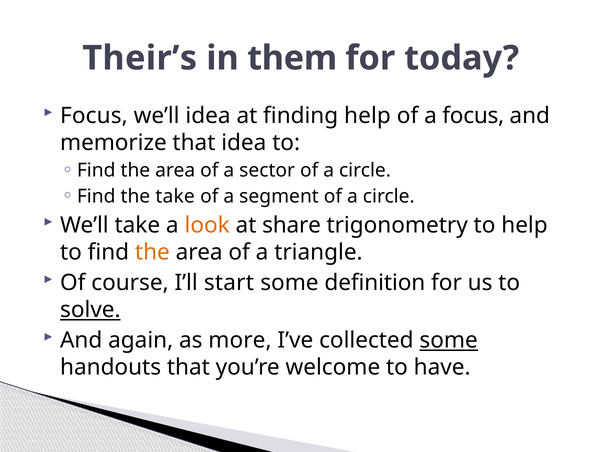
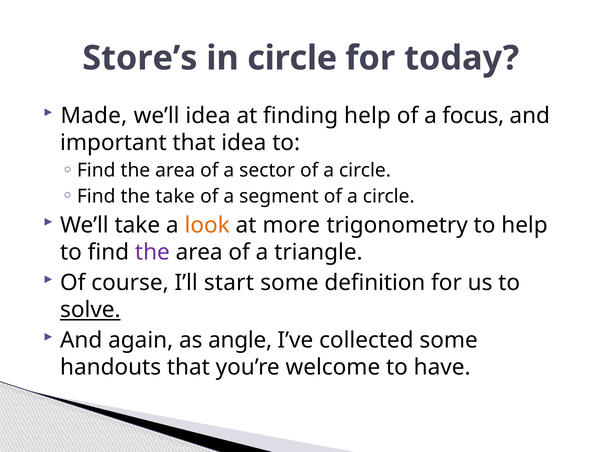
Their’s: Their’s -> Store’s (140, 58)
in them: them -> circle (292, 58)
Focus: Focus -> Made (94, 116)
memorize: memorize -> important (113, 143)
share: share -> more (291, 225)
the colour: orange -> purple (152, 252)
more: more -> angle (240, 340)
some underline: present -> none (449, 340)
